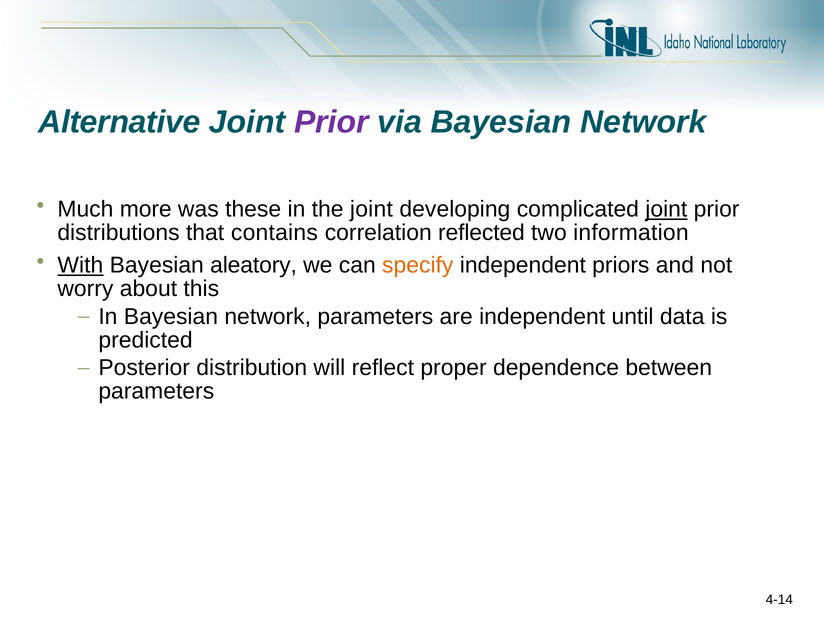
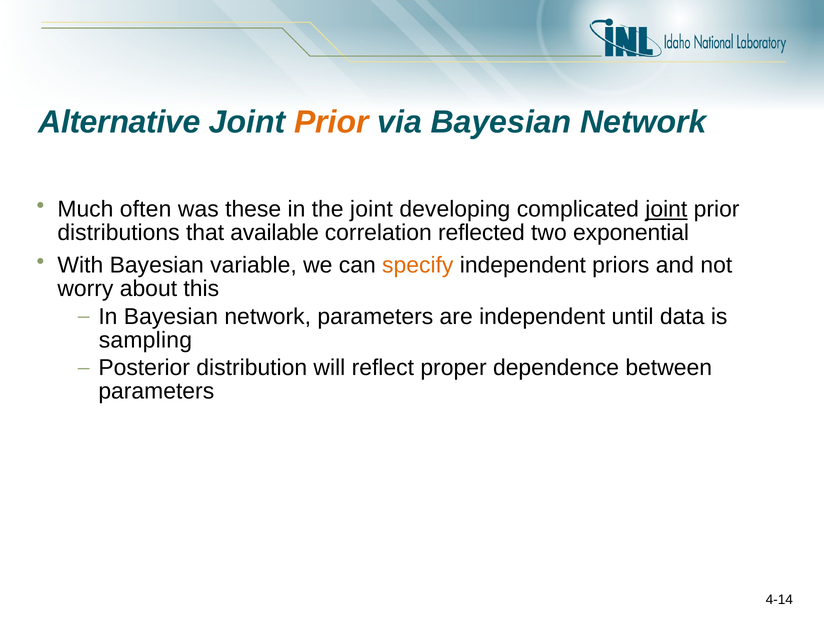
Prior colour: purple -> orange (331, 122)
more: more -> often (146, 209)
contains: contains -> available (275, 233)
information: information -> exponential (631, 233)
With underline: present -> none (80, 265)
aleatory: aleatory -> variable (253, 265)
predicted: predicted -> sampling (145, 340)
